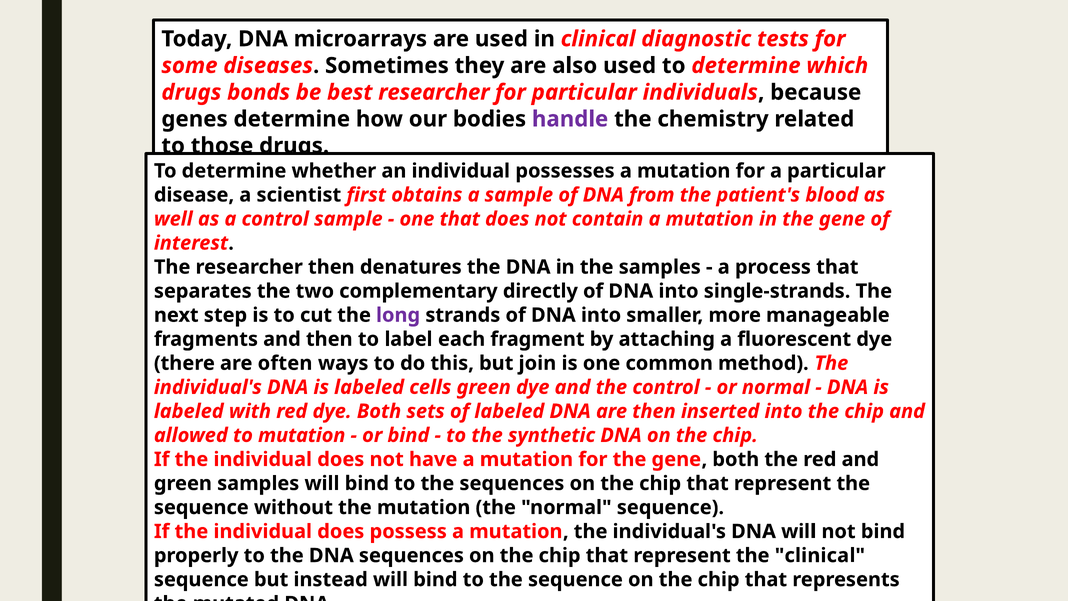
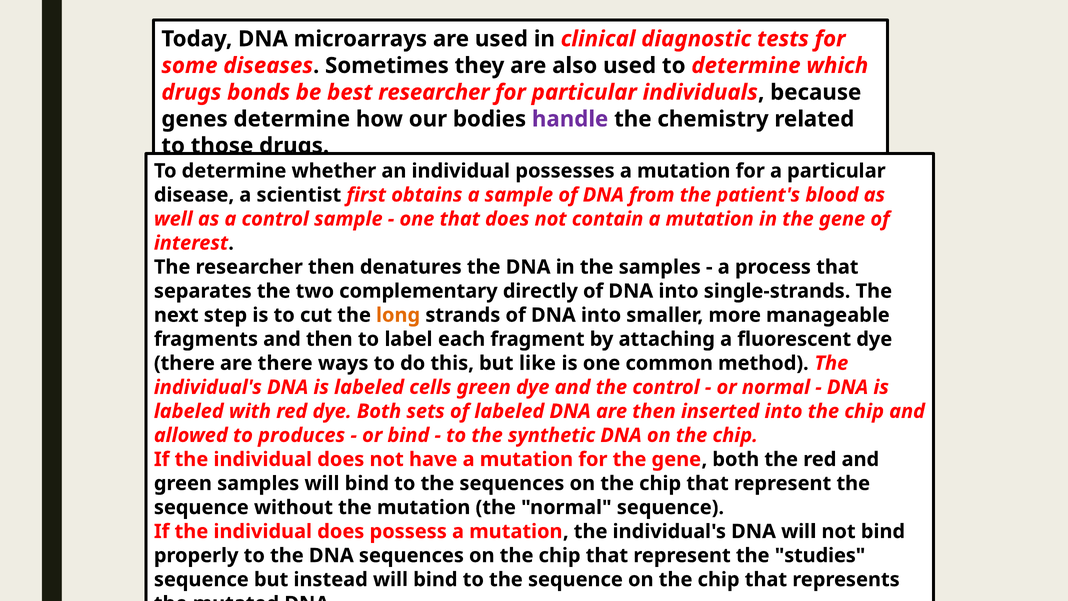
long colour: purple -> orange (398, 315)
are often: often -> there (285, 363)
join: join -> like (537, 363)
to mutation: mutation -> produces (302, 435)
the clinical: clinical -> studies (820, 555)
